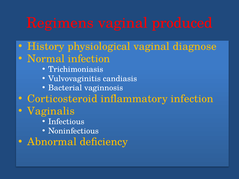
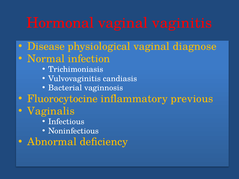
Regimens: Regimens -> Hormonal (60, 23)
produced: produced -> vaginitis (182, 23)
History: History -> Disease (46, 47)
Corticosteroid: Corticosteroid -> Fluorocytocine (62, 99)
inflammatory infection: infection -> previous (192, 99)
